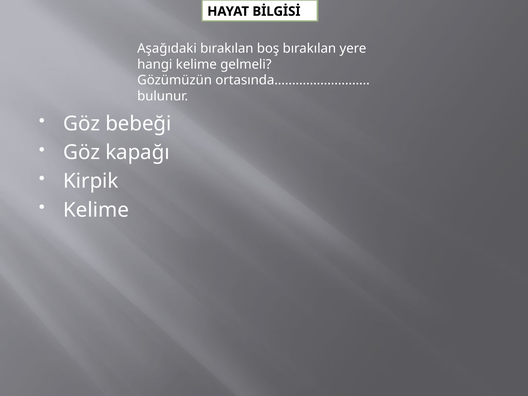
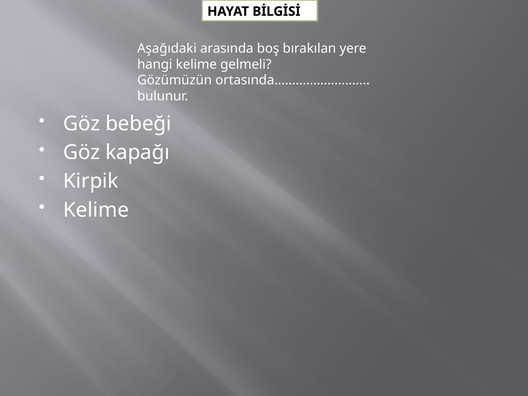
Aşağıdaki bırakılan: bırakılan -> arasında (227, 49)
